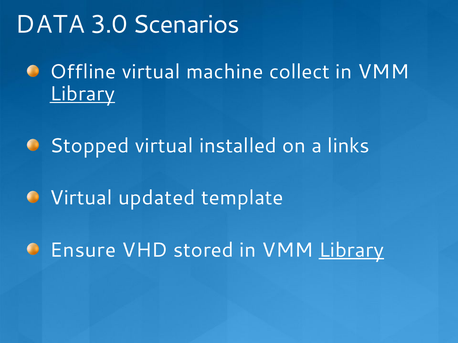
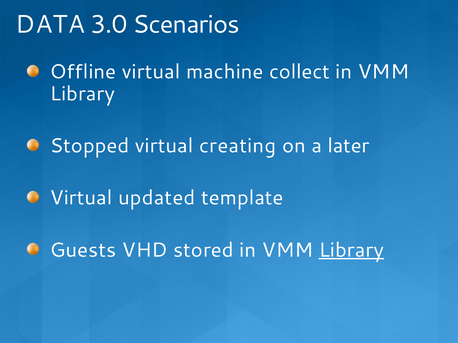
Library underline: present -> none (82, 94)
installed: installed -> creating (238, 146)
links: links -> later (349, 146)
Ensure: Ensure -> Guests (83, 250)
